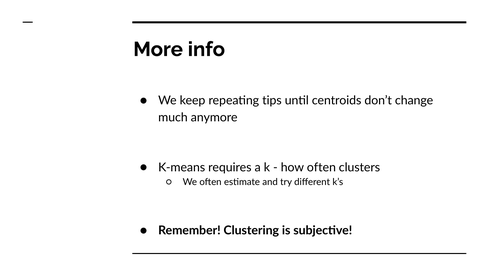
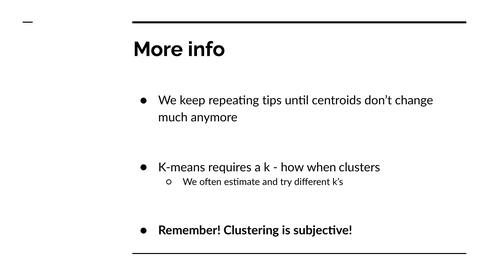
how often: often -> when (321, 168)
